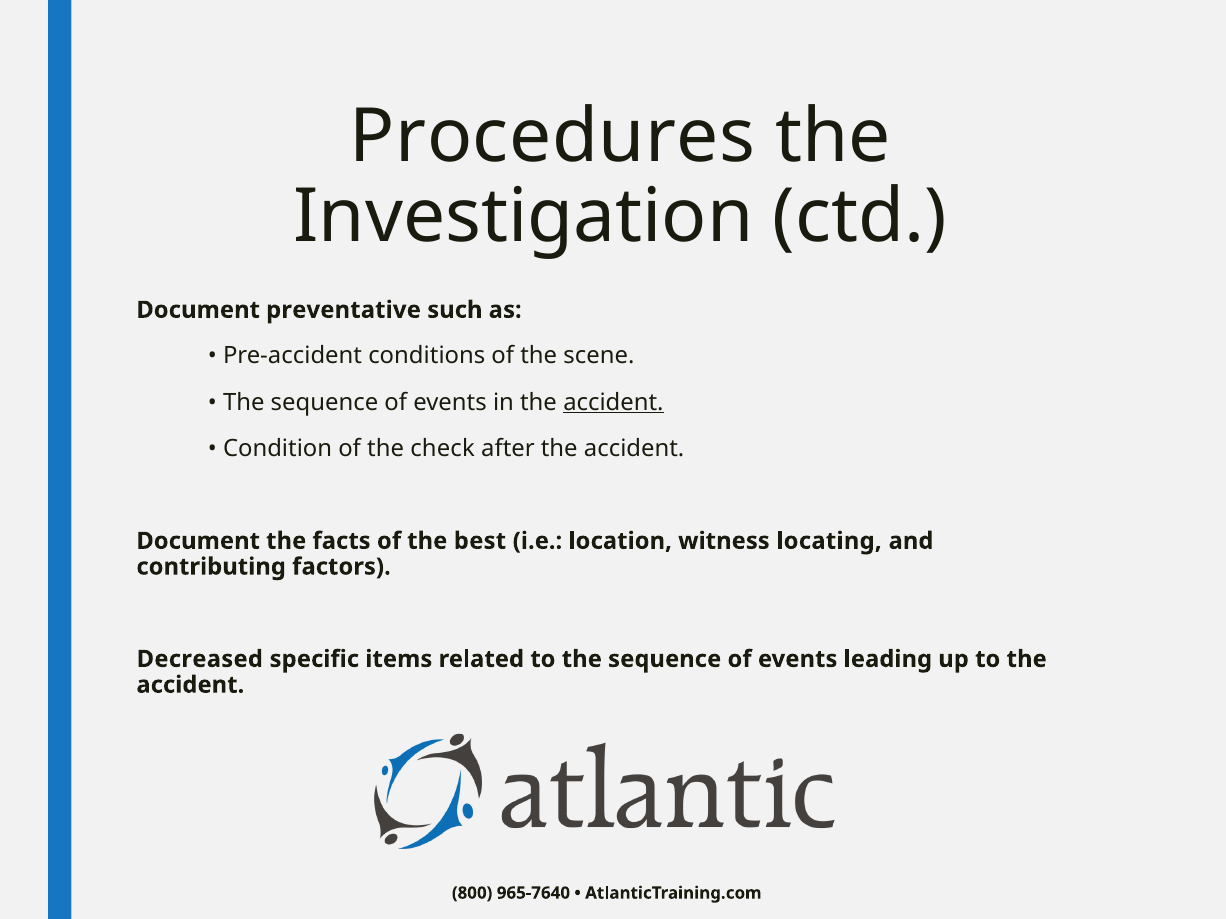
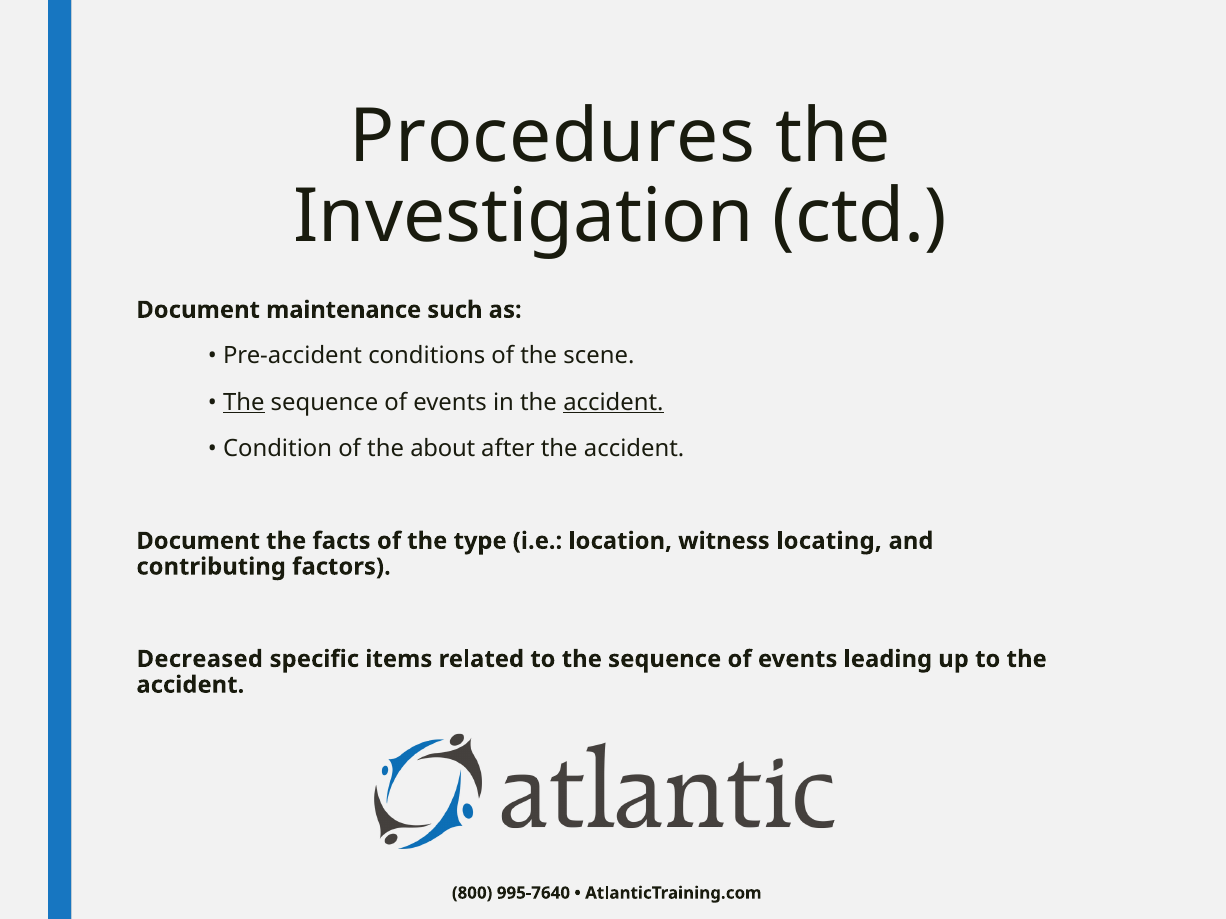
preventative: preventative -> maintenance (344, 310)
The underline: none -> present (244, 403)
check: check -> about (443, 449)
best: best -> type (480, 541)
965-7640: 965-7640 -> 995-7640 (533, 894)
